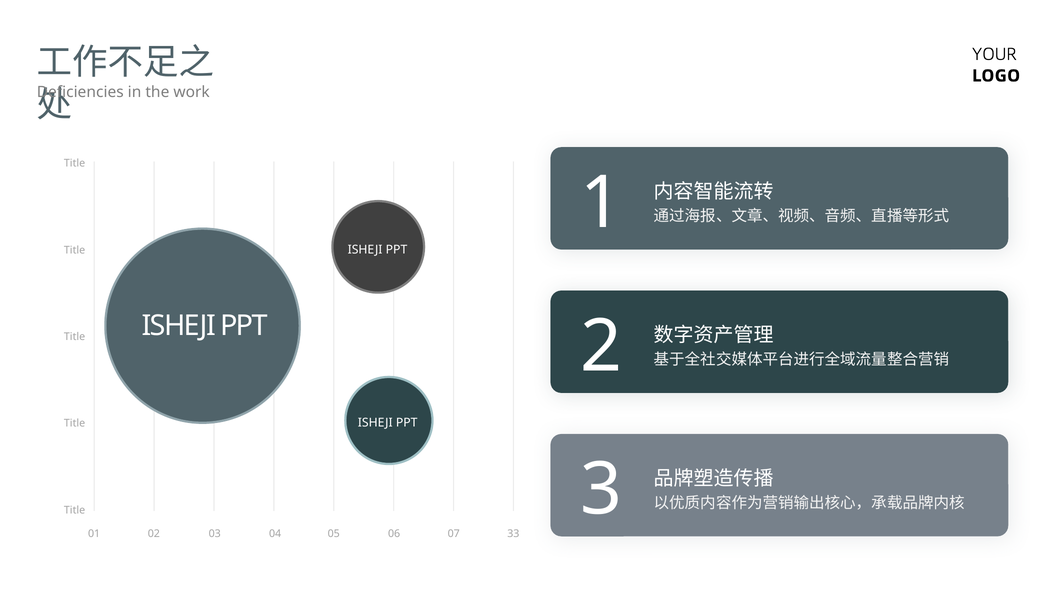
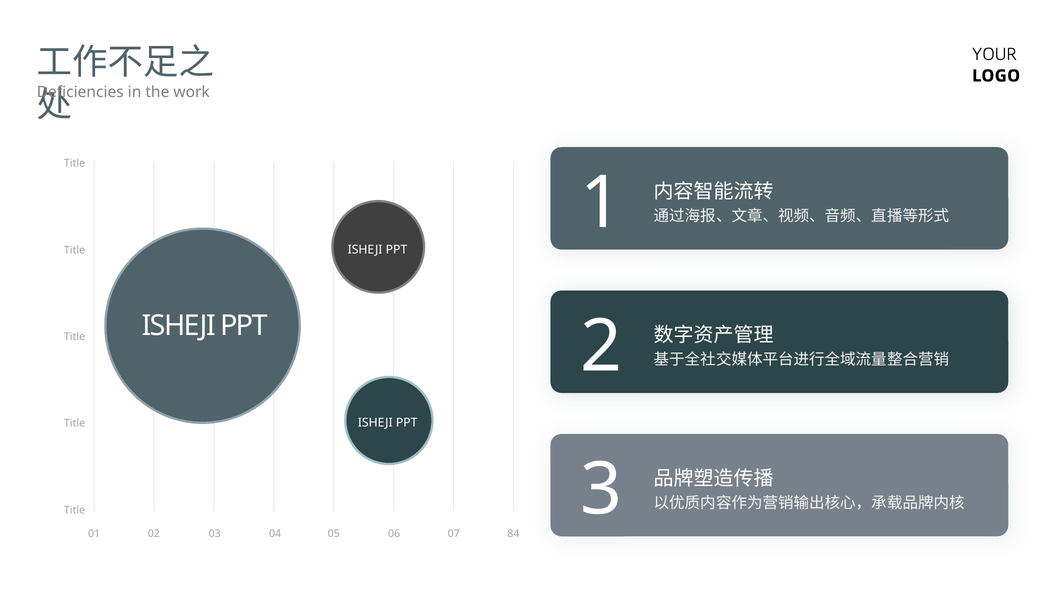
33: 33 -> 84 (513, 534)
